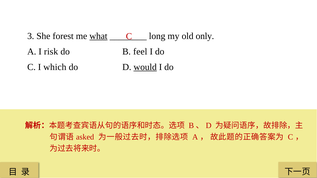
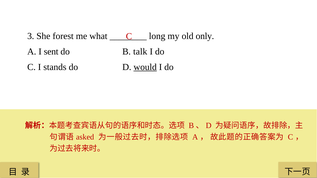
what underline: present -> none (98, 36)
risk: risk -> sent (51, 52)
feel: feel -> talk (140, 52)
which: which -> stands (55, 67)
